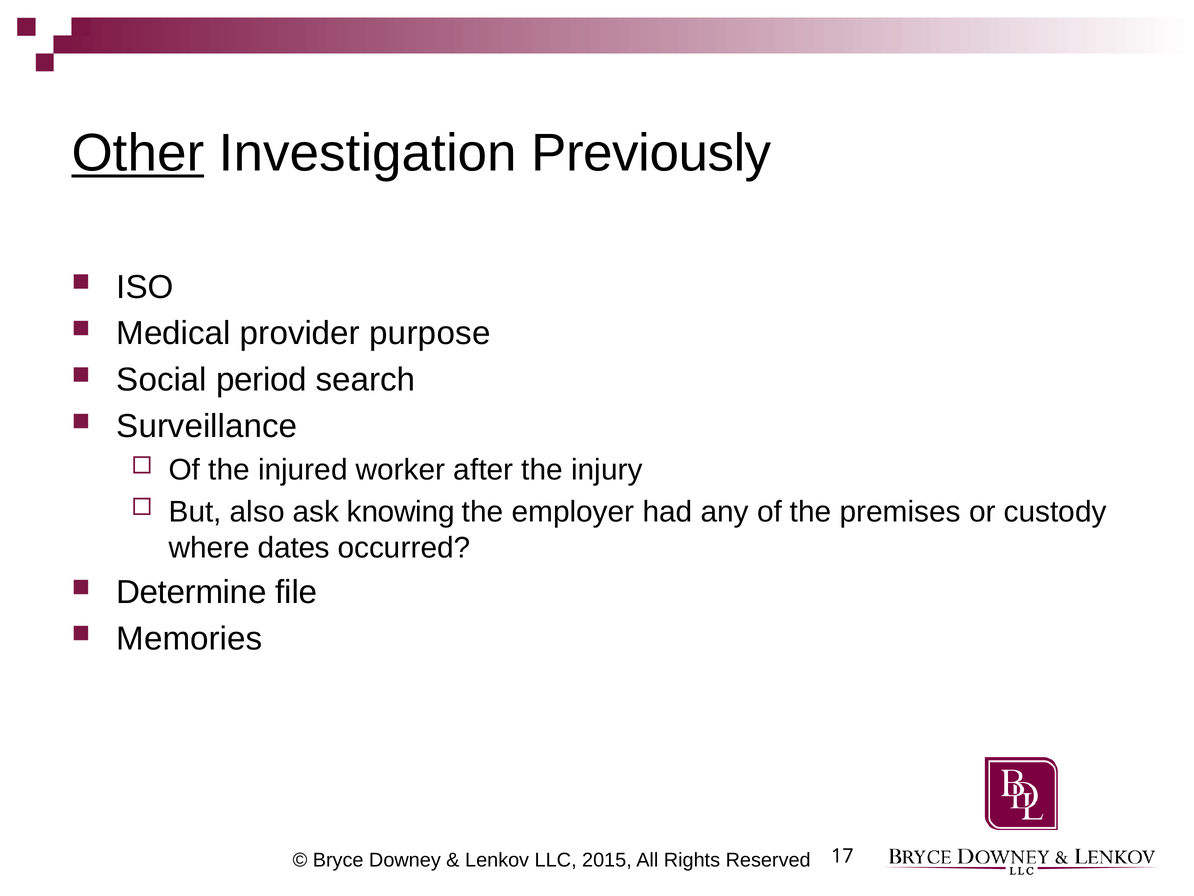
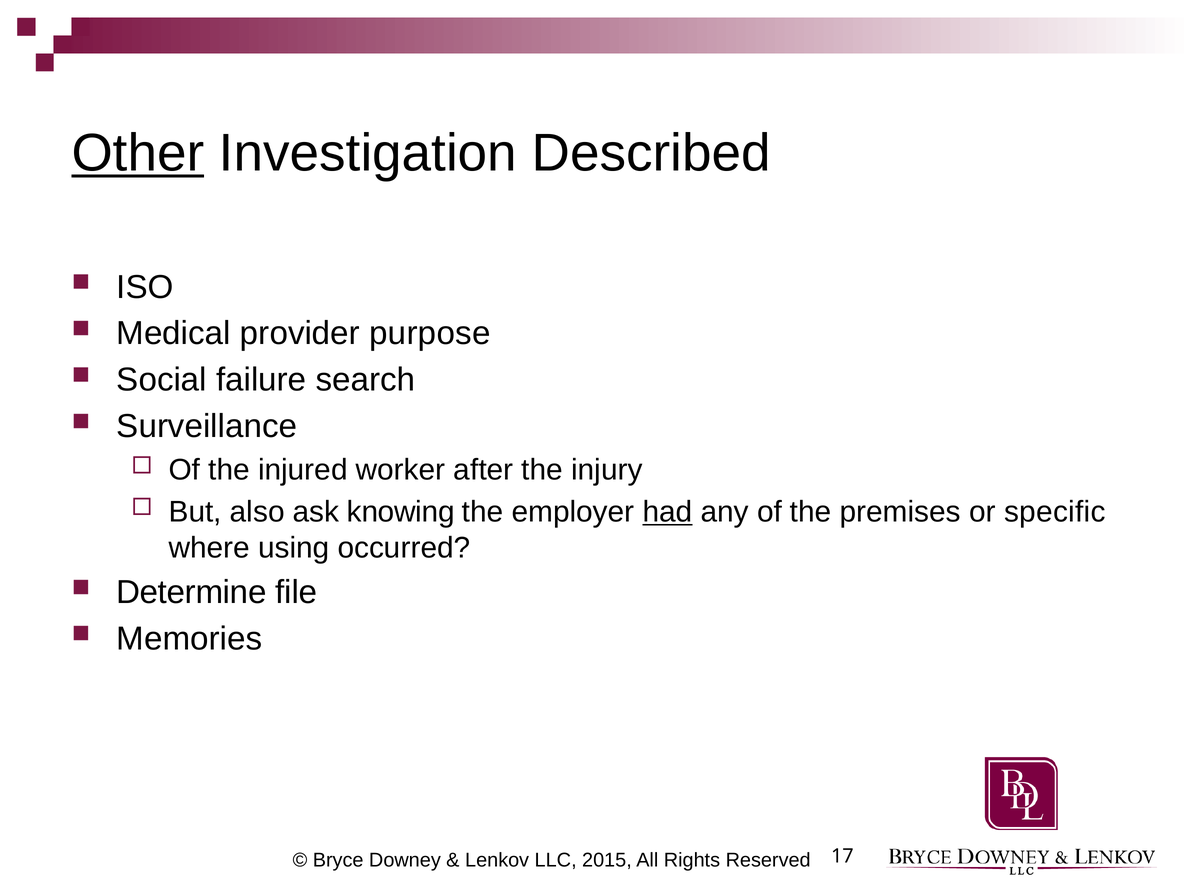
Previously: Previously -> Described (651, 153)
period: period -> failure (261, 380)
had underline: none -> present (667, 512)
custody: custody -> specific (1055, 512)
dates: dates -> using (294, 547)
